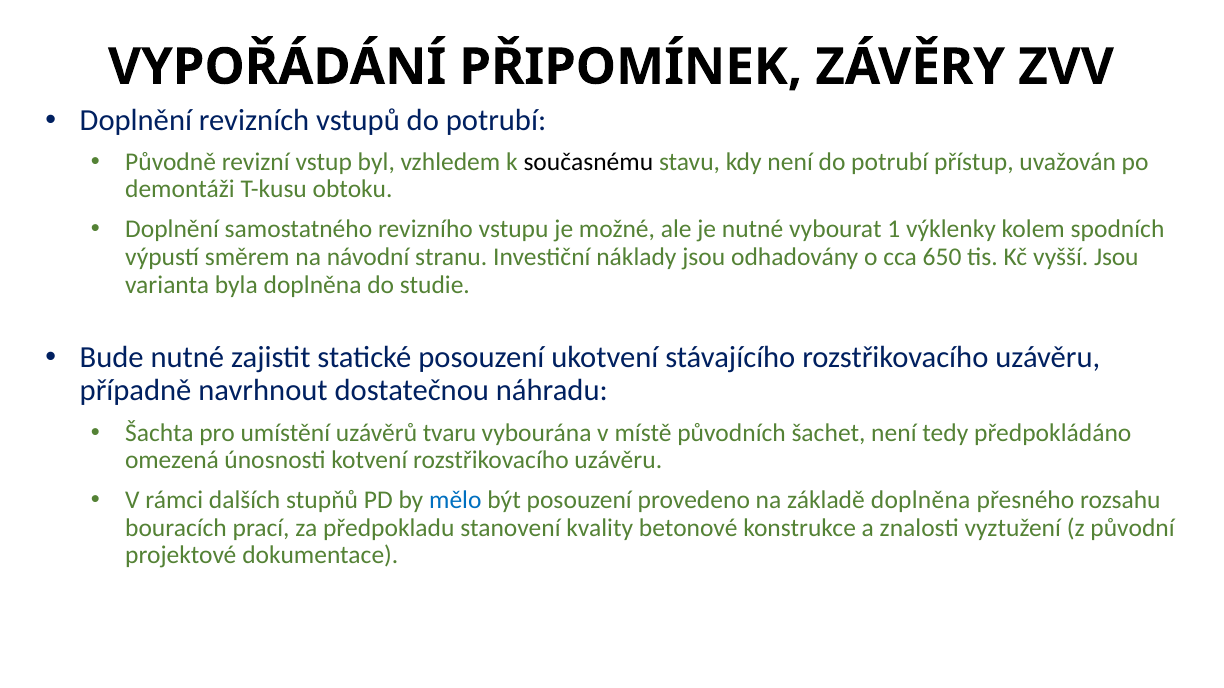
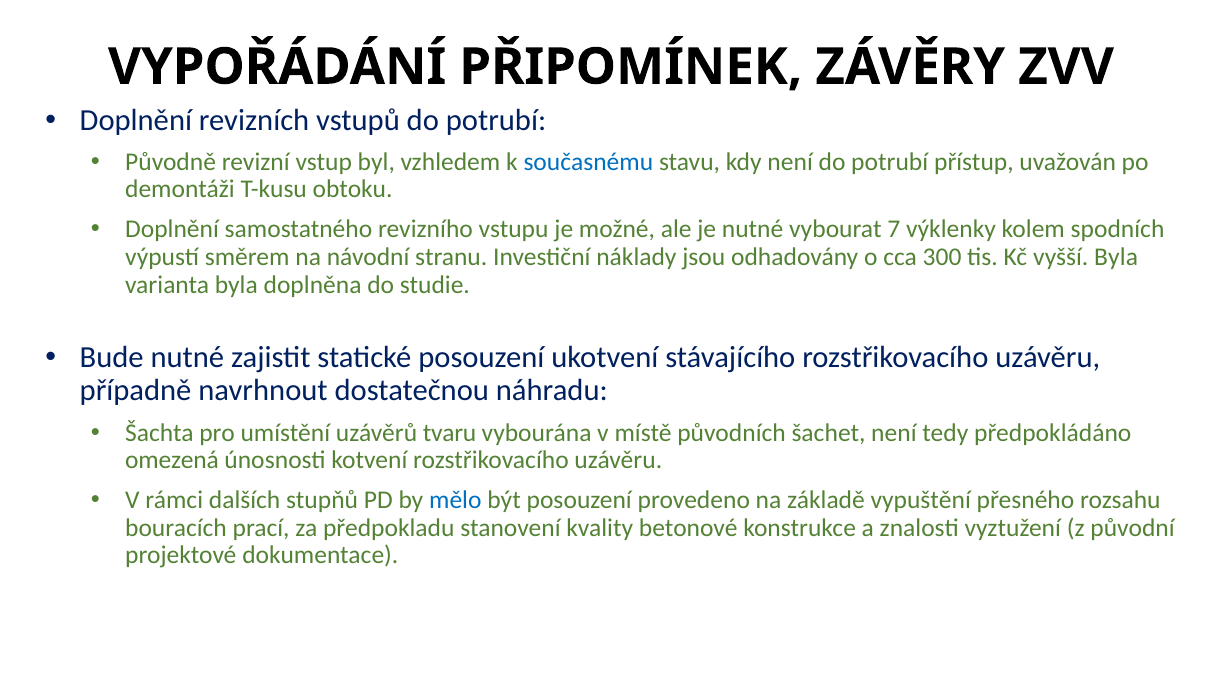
současnému colour: black -> blue (588, 162)
1: 1 -> 7 (894, 230)
650: 650 -> 300 (942, 257)
vyšší Jsou: Jsou -> Byla (1116, 257)
základě doplněna: doplněna -> vypuštění (921, 501)
